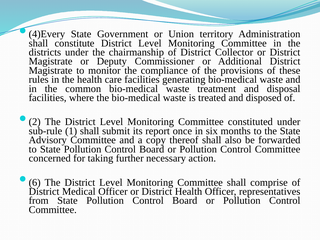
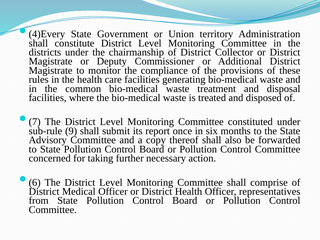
2: 2 -> 7 (35, 122)
1: 1 -> 9 (71, 131)
